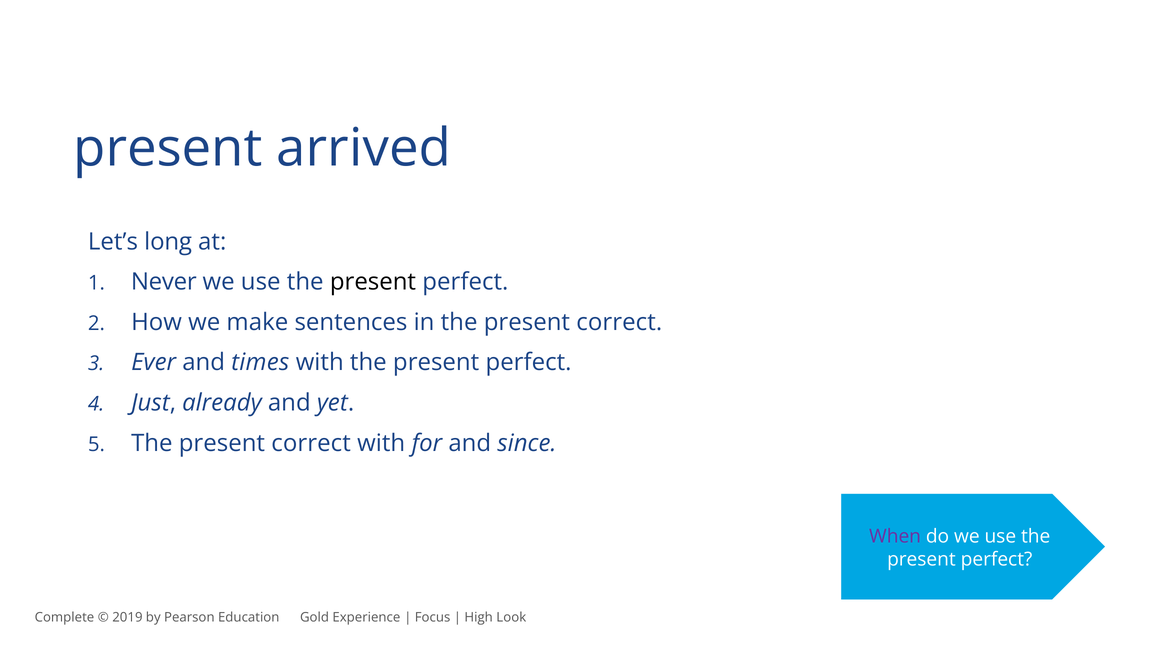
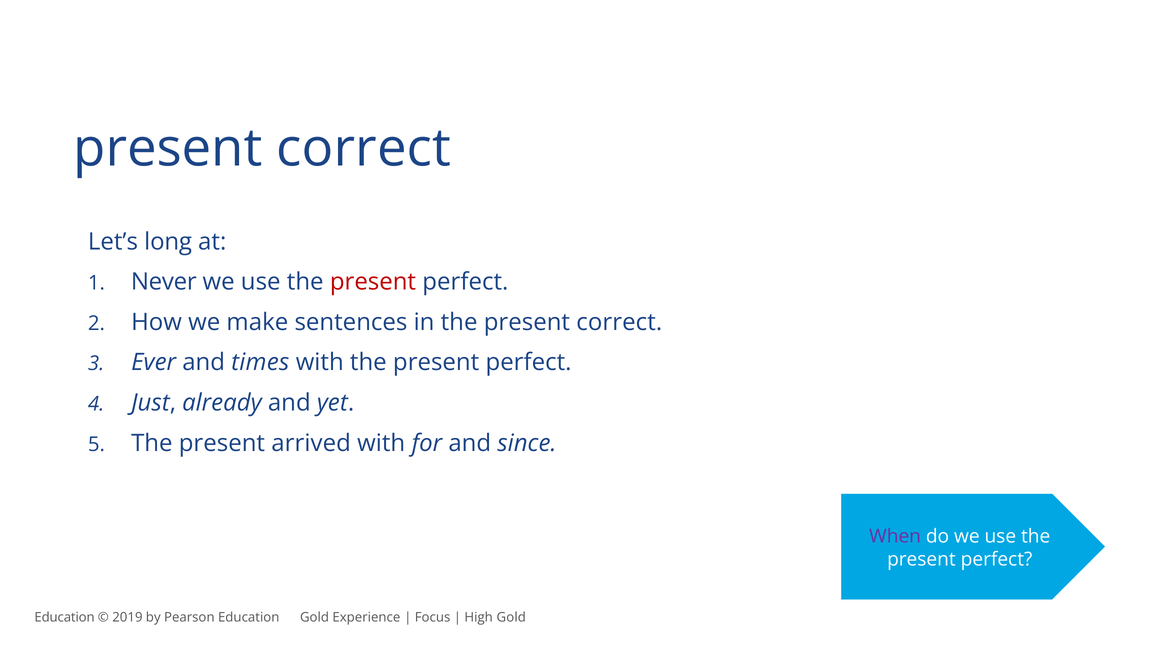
arrived: arrived -> correct (364, 148)
present colour: black -> red (373, 282)
correct: correct -> arrived (311, 443)
Complete: Complete -> Education (65, 618)
High Look: Look -> Gold (511, 618)
